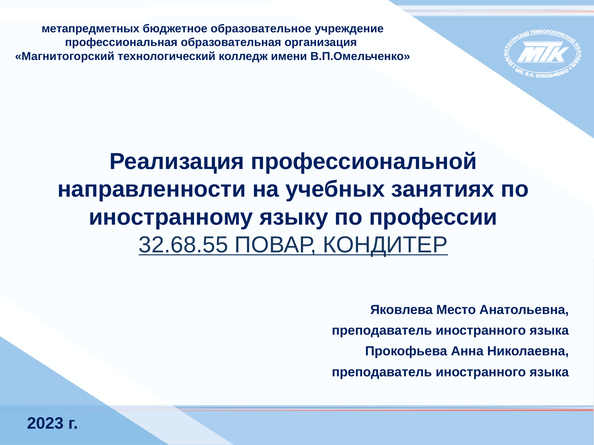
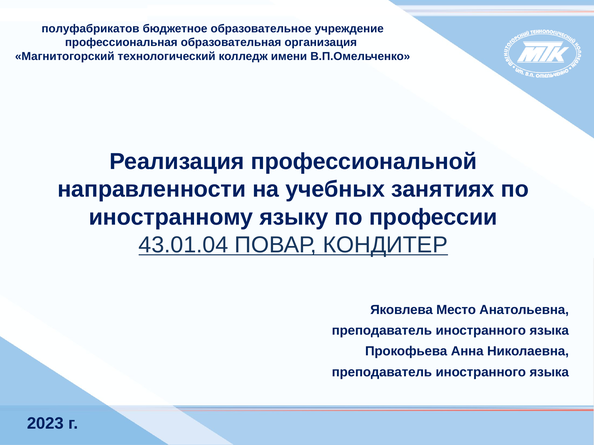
метапредметных: метапредметных -> полуфабрикатов (90, 29)
32.68.55: 32.68.55 -> 43.01.04 (183, 245)
